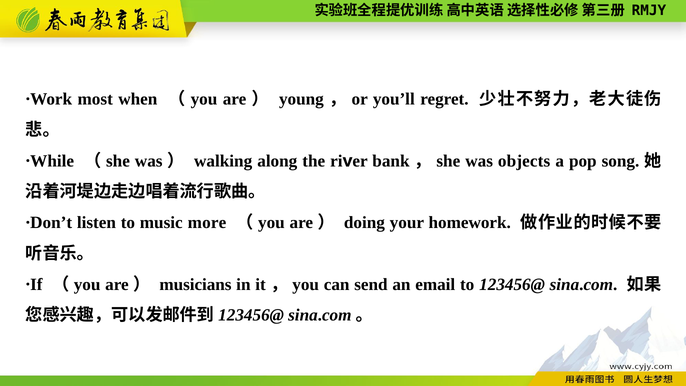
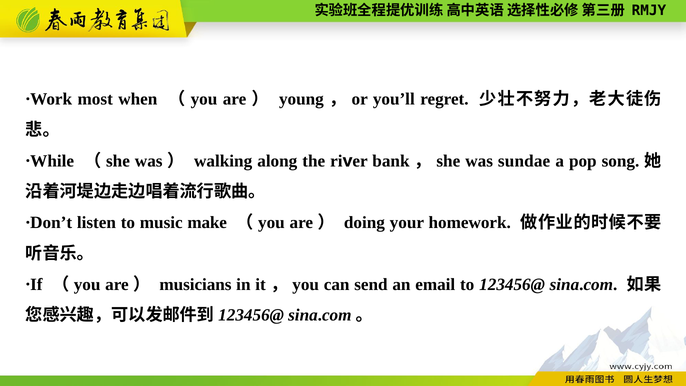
objects: objects -> sundae (524, 161)
more: more -> make (207, 223)
